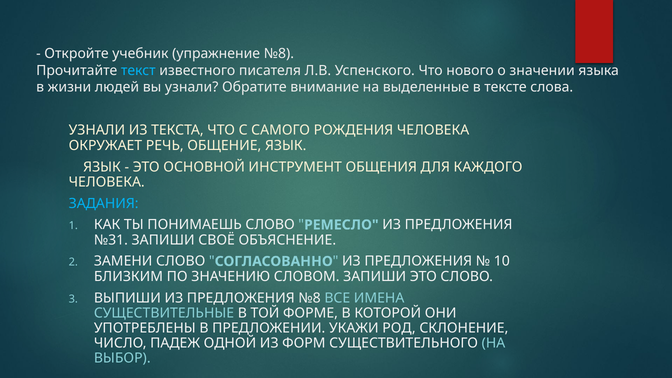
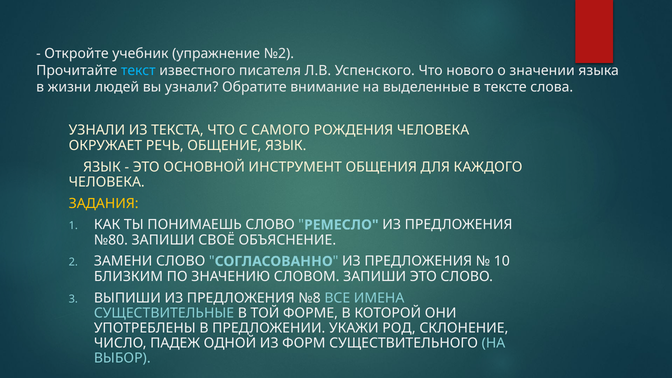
упражнение №8: №8 -> №2 (279, 54)
ЗАДАНИЯ colour: light blue -> yellow (104, 203)
№31: №31 -> №80 (111, 240)
